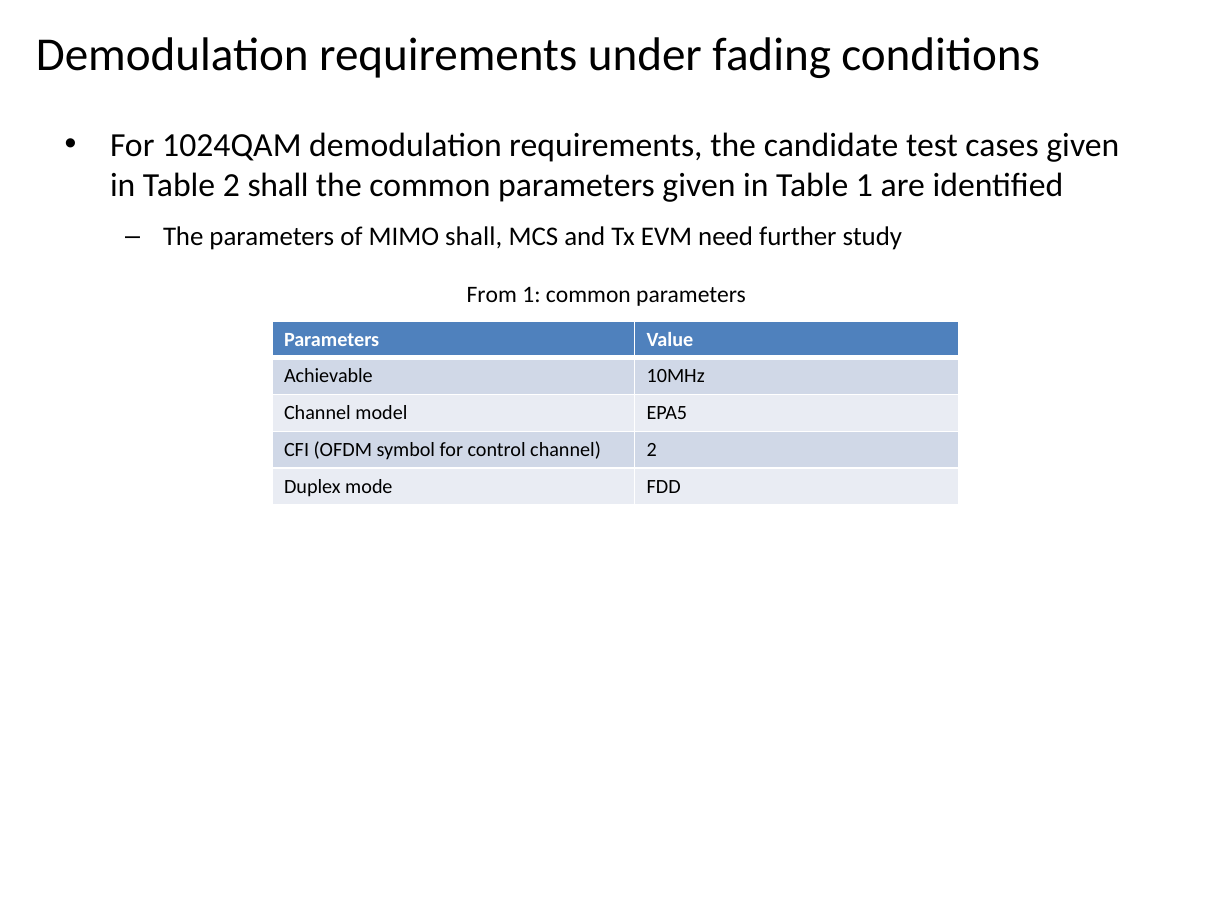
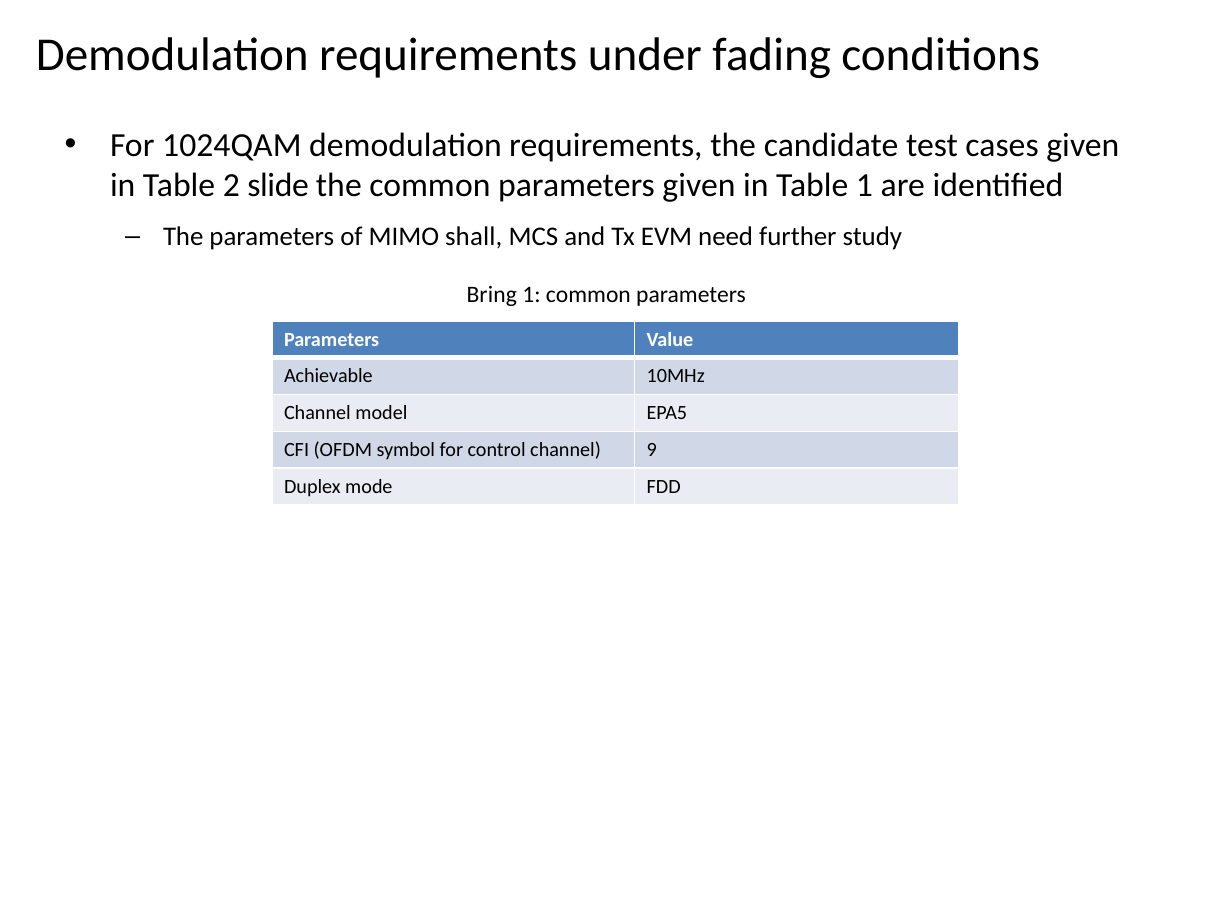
2 shall: shall -> slide (278, 186)
From: From -> Bring (492, 295)
channel 2: 2 -> 9 (652, 450)
